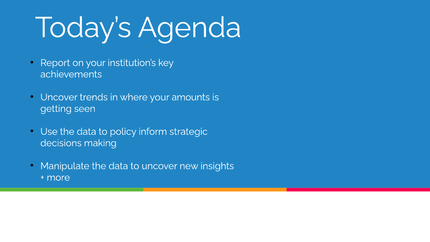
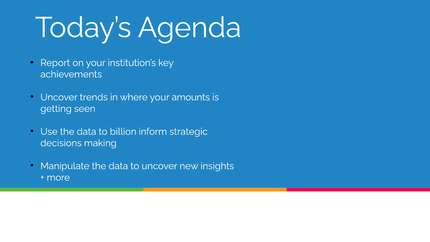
policy: policy -> billion (123, 132)
